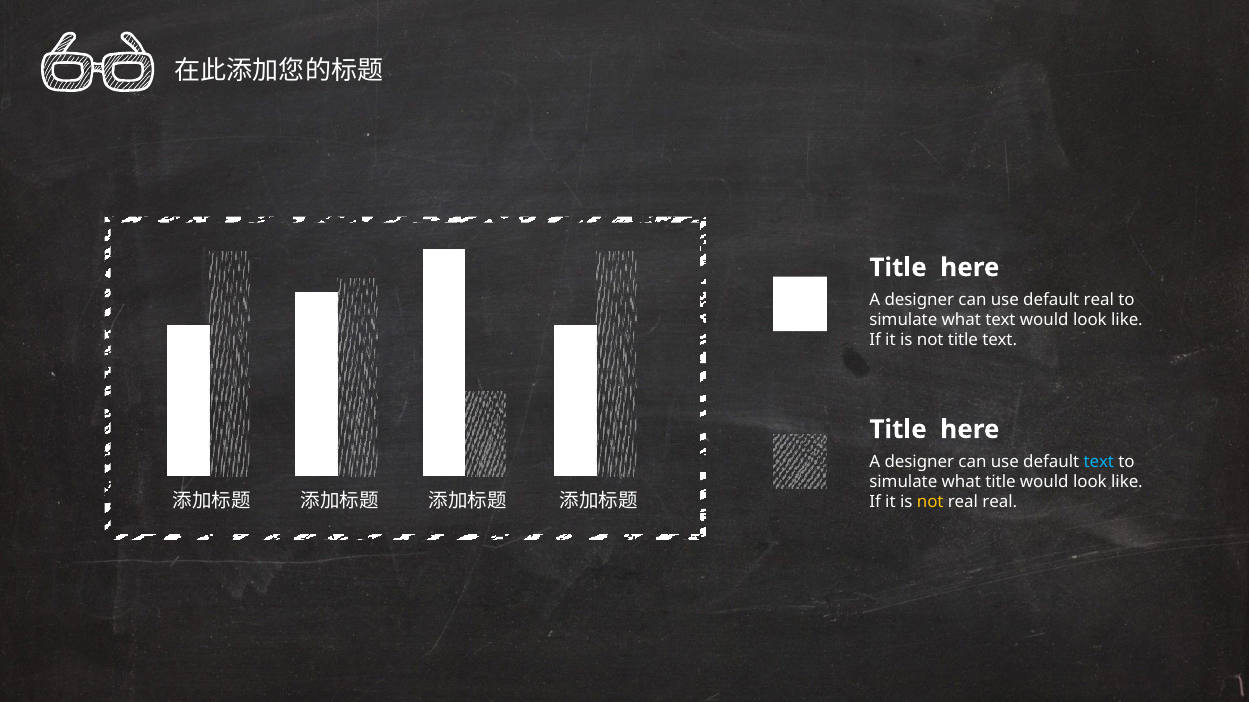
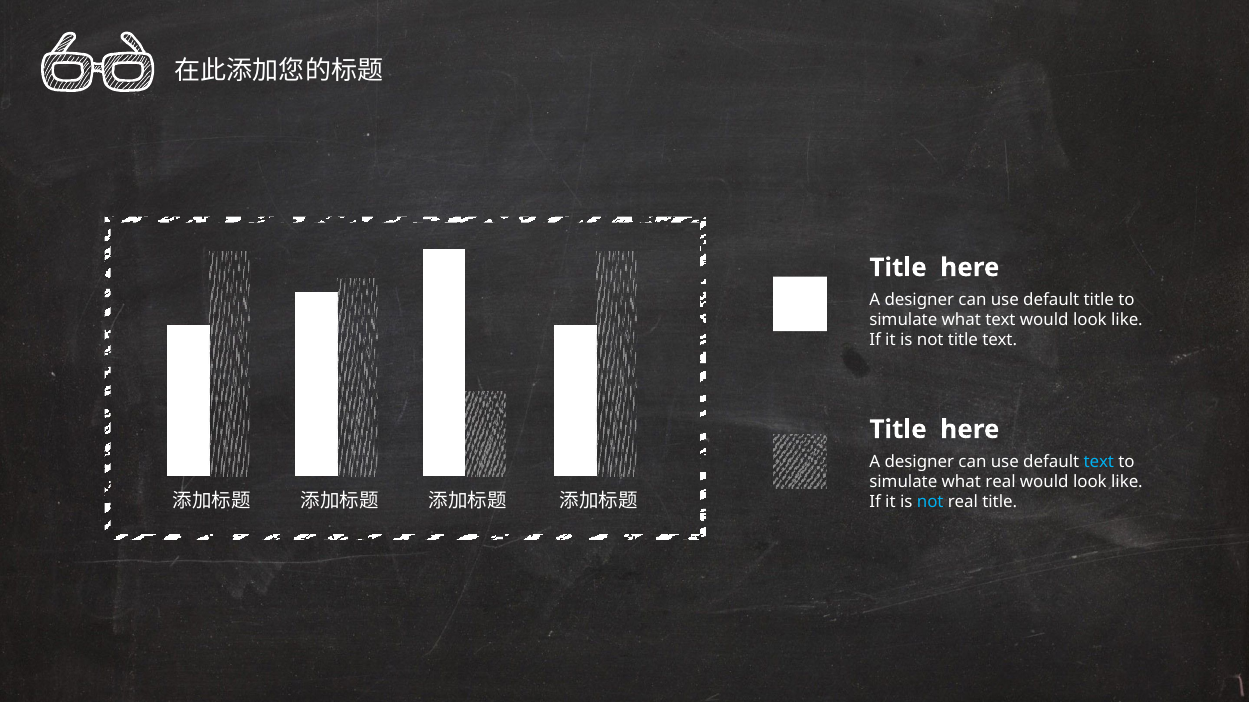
default real: real -> title (1099, 300)
what title: title -> real (1001, 482)
not colour: yellow -> light blue (930, 503)
real real: real -> title (1000, 503)
